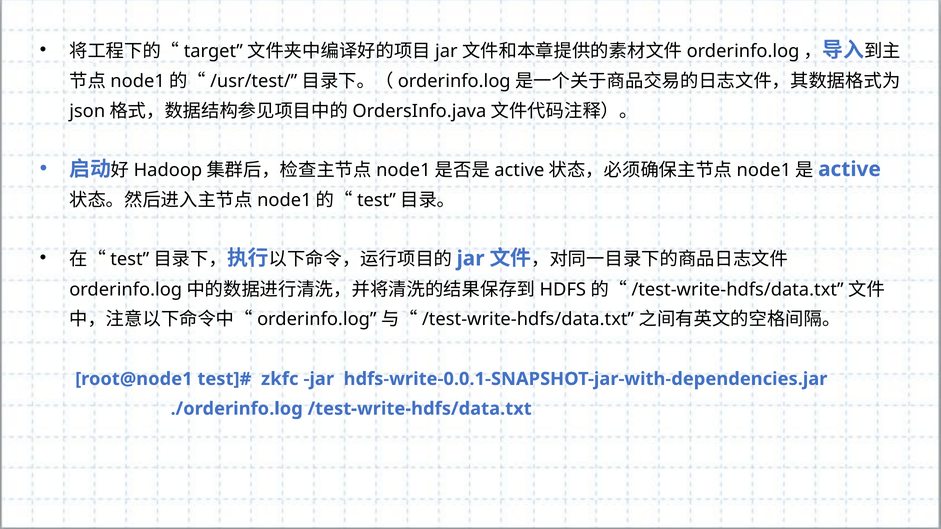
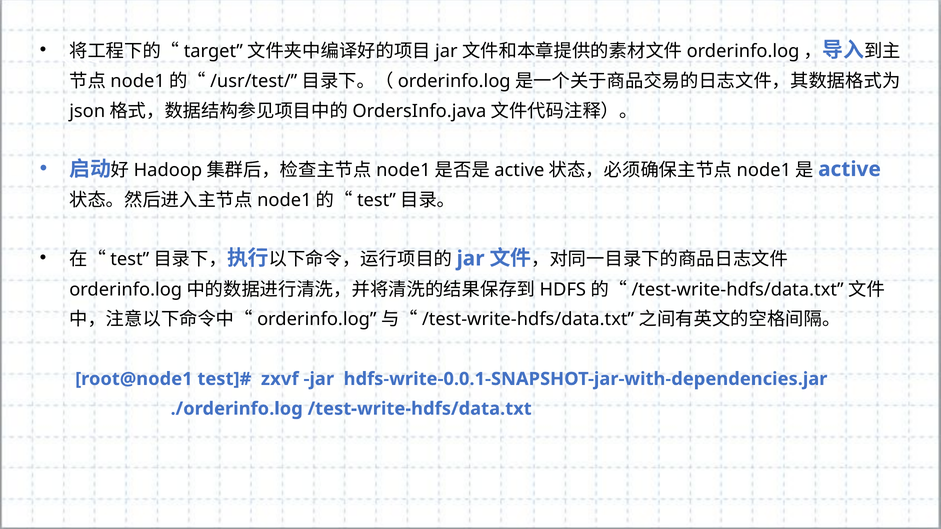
zkfc: zkfc -> zxvf (280, 379)
